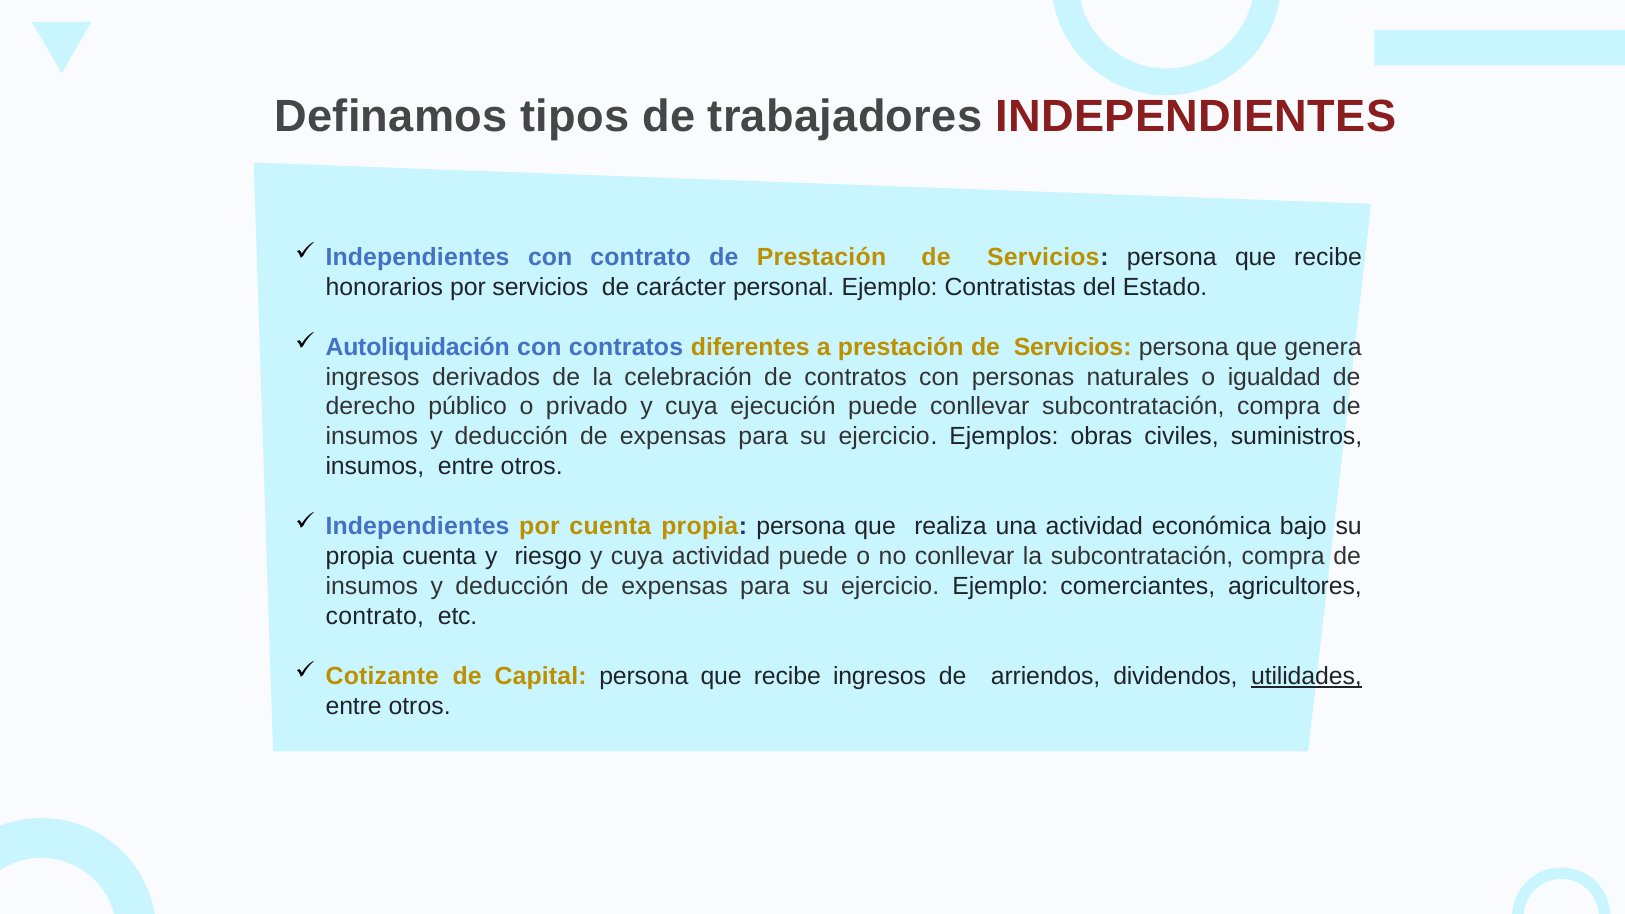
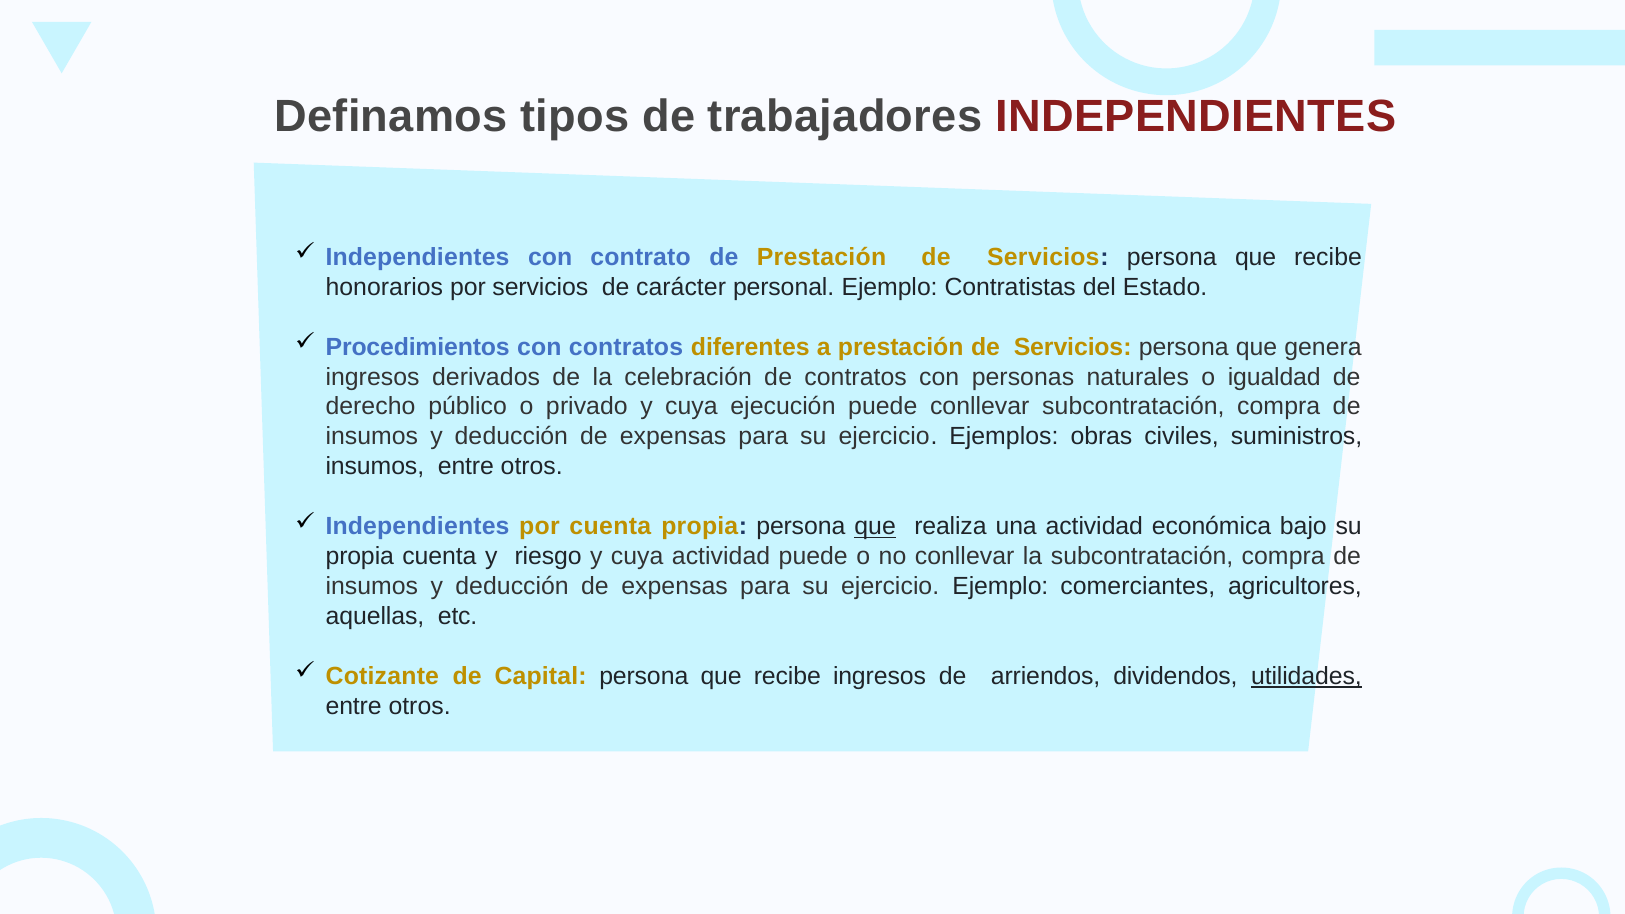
Autoliquidación: Autoliquidación -> Procedimientos (418, 347)
que underline: none -> present (875, 527)
contrato: contrato -> aquellas (375, 616)
